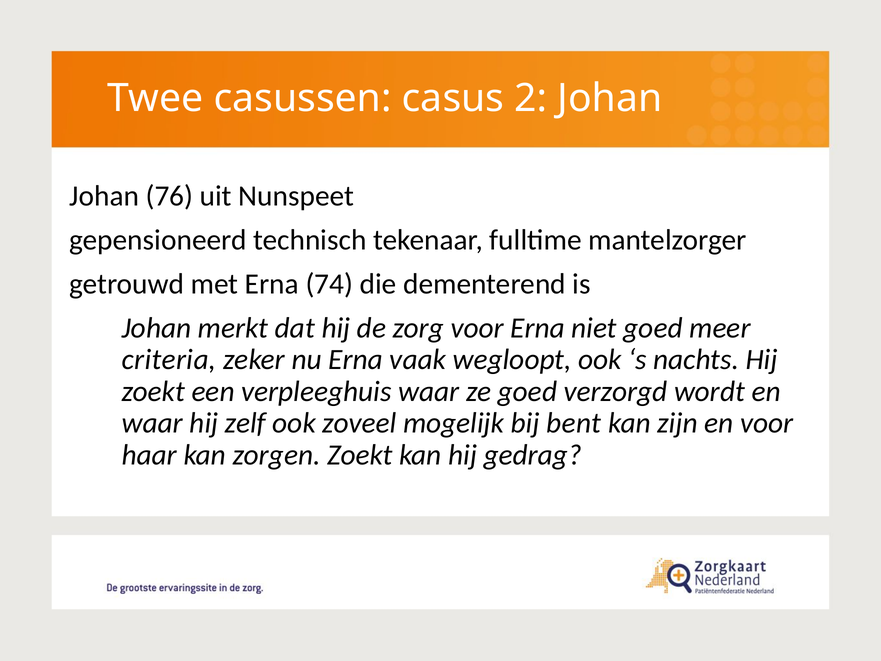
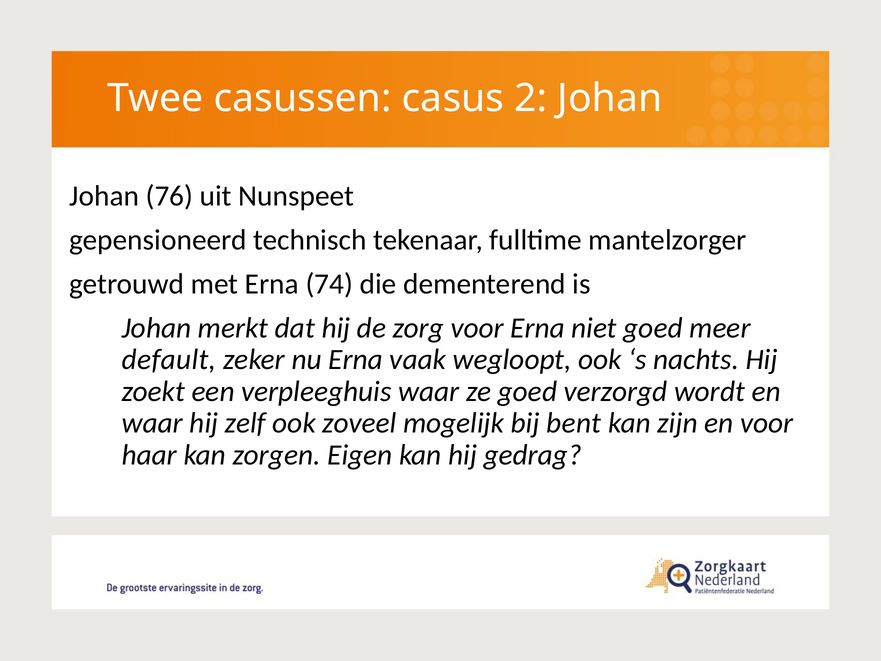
criteria: criteria -> default (169, 360)
zorgen Zoekt: Zoekt -> Eigen (360, 455)
